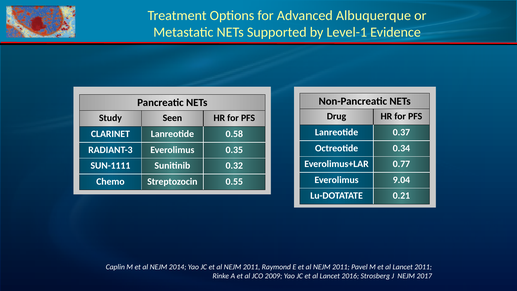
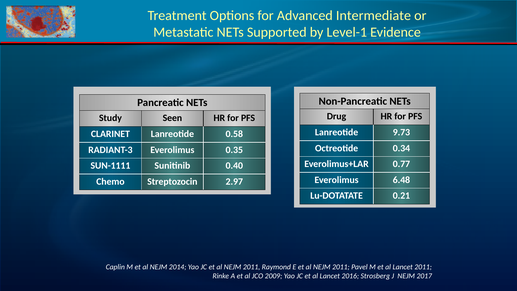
Albuquerque: Albuquerque -> Intermediate (373, 16)
0.37: 0.37 -> 9.73 (401, 132)
0.32: 0.32 -> 0.40 (234, 166)
9.04: 9.04 -> 6.48 (401, 180)
0.55: 0.55 -> 2.97 (234, 181)
